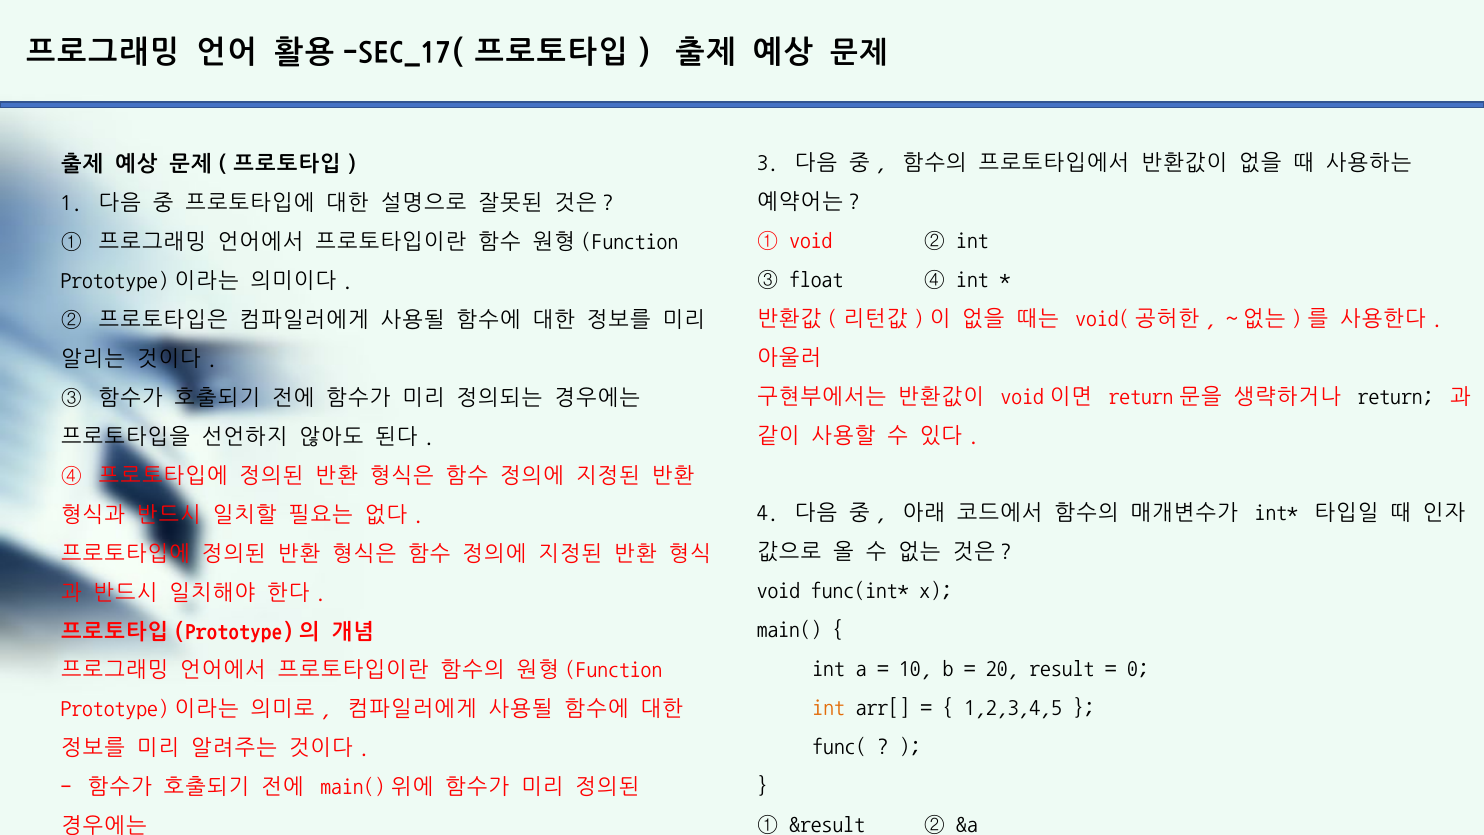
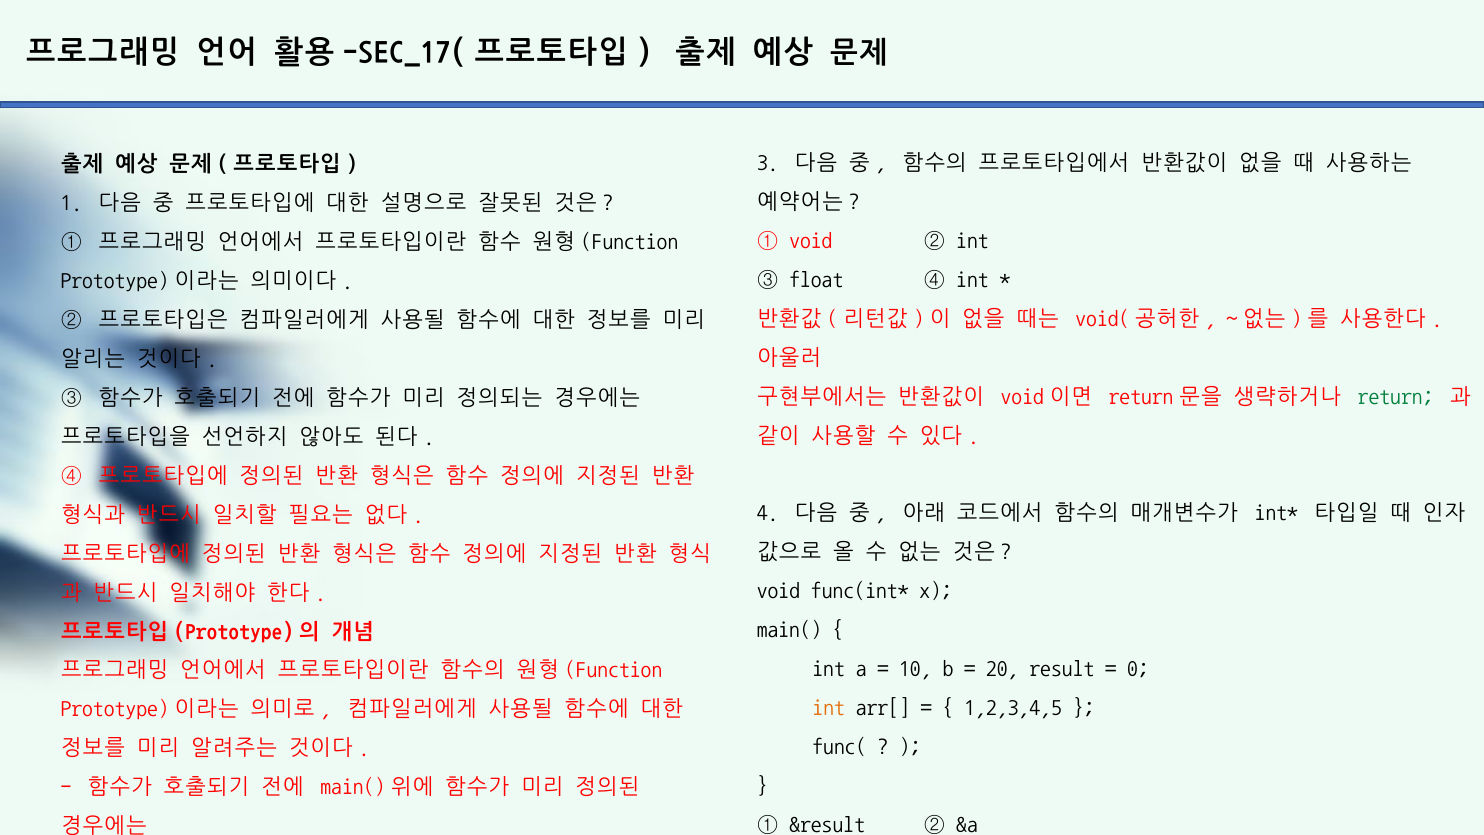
return colour: black -> green (1396, 396)
